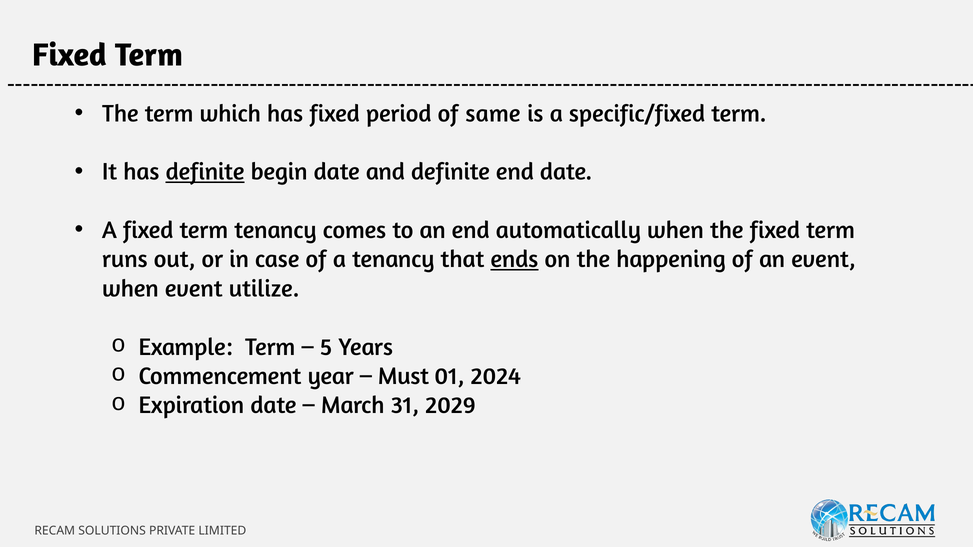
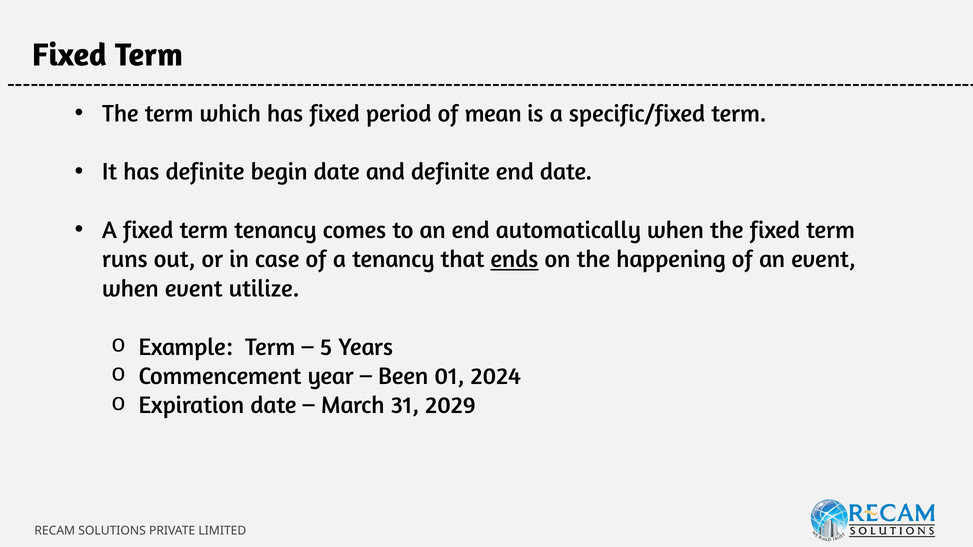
same: same -> mean (493, 114)
definite underline: present -> none (205, 172)
Must: Must -> Been (403, 376)
